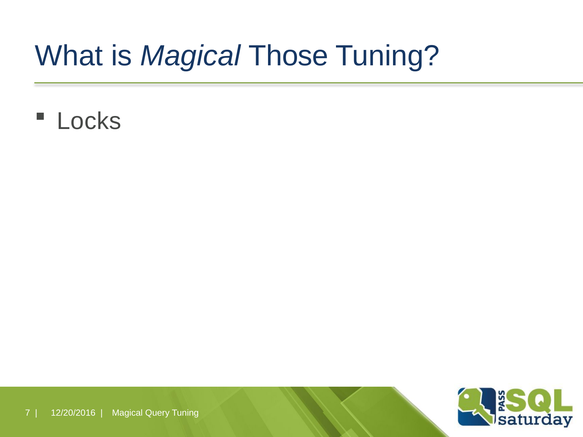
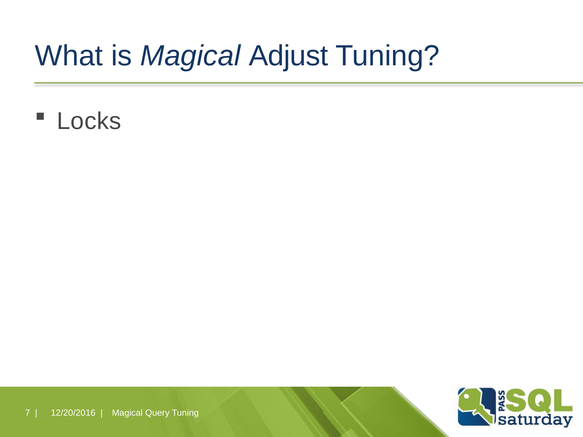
Those: Those -> Adjust (289, 56)
